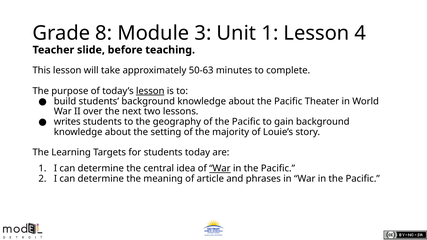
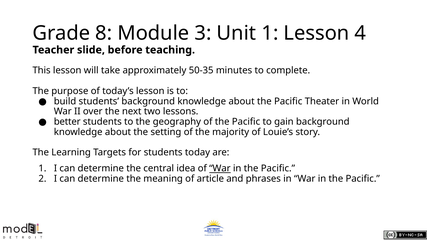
50-63: 50-63 -> 50-35 (201, 71)
lesson underline: present -> none (150, 91)
writes: writes -> better (67, 122)
